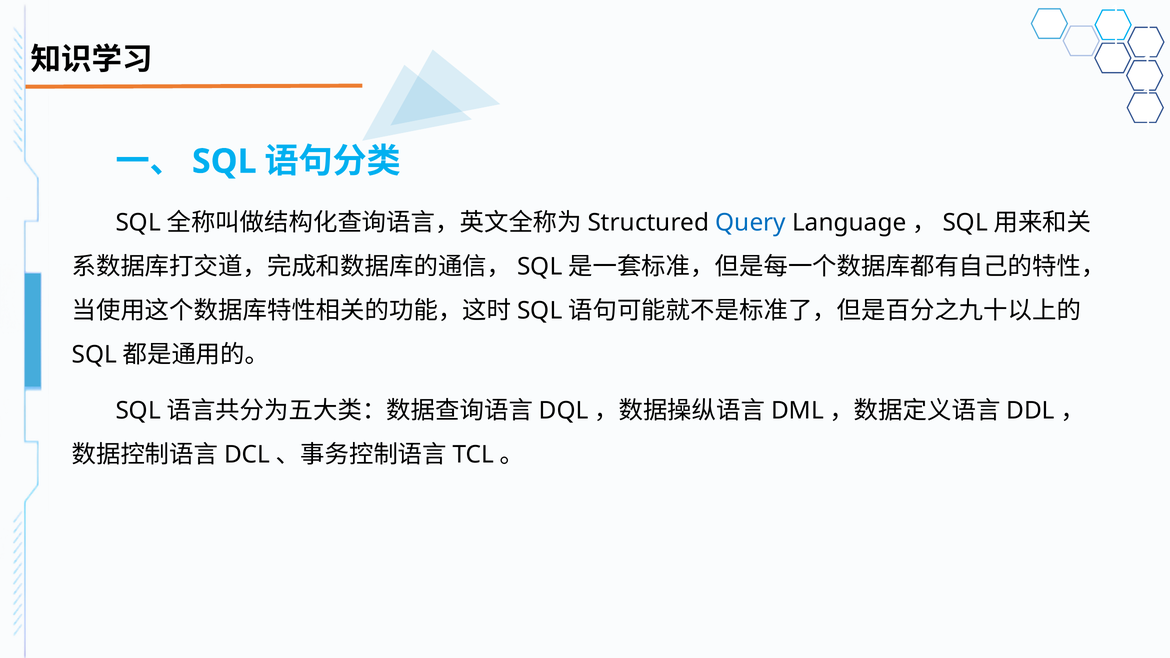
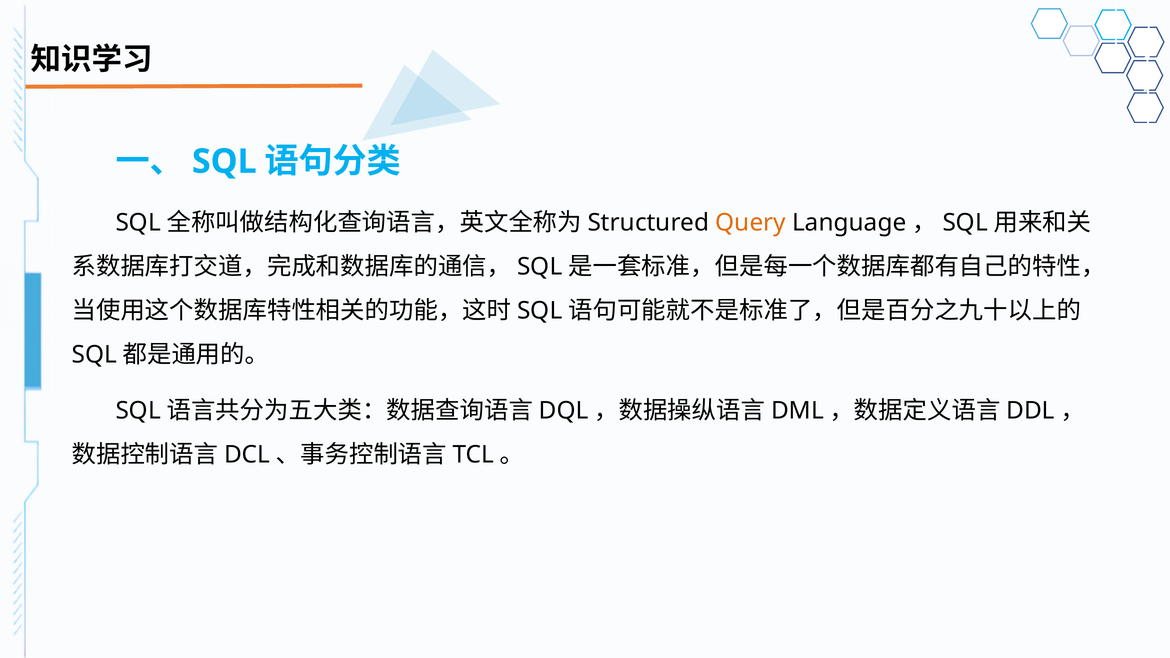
Query colour: blue -> orange (751, 223)
